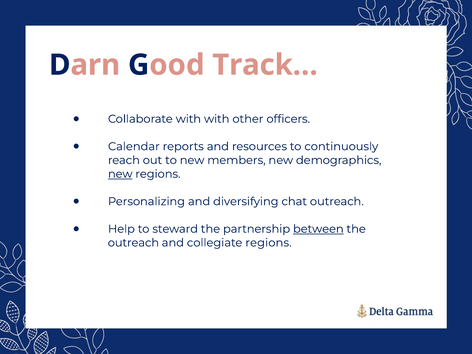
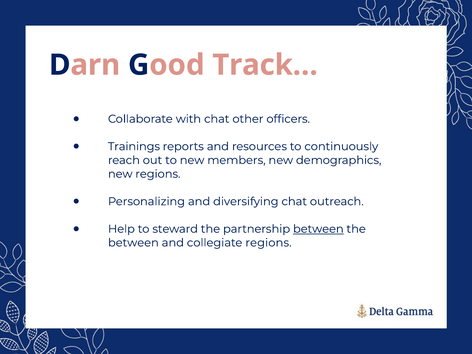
with with: with -> chat (217, 119)
Calendar: Calendar -> Trainings (134, 146)
new underline: present -> none (120, 174)
outreach: outreach -> between (133, 243)
